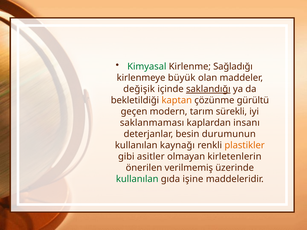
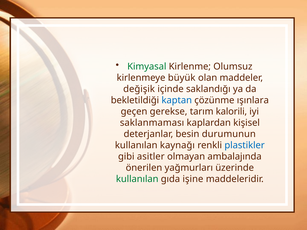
Sağladığı: Sağladığı -> Olumsuz (233, 67)
saklandığı underline: present -> none (208, 89)
kaptan colour: orange -> blue (177, 100)
gürültü: gürültü -> ışınlara (253, 100)
modern: modern -> gerekse (169, 112)
sürekli: sürekli -> kalorili (231, 112)
insanı: insanı -> kişisel (247, 123)
plastikler colour: orange -> blue (245, 145)
kirletenlerin: kirletenlerin -> ambalajında (235, 157)
verilmemiş: verilmemiş -> yağmurları (189, 168)
